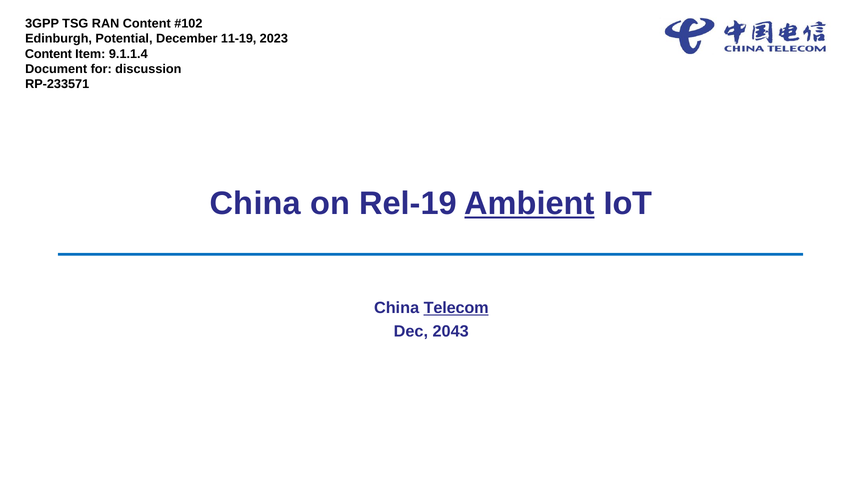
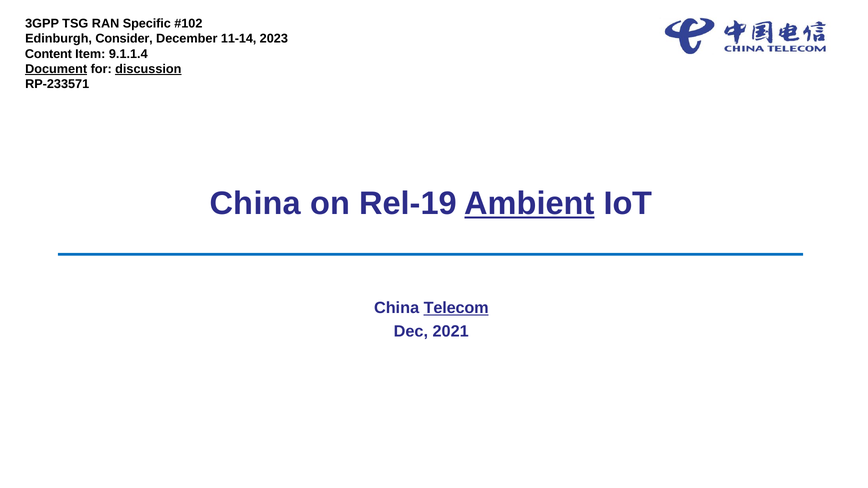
RAN Content: Content -> Specific (147, 24)
Potential: Potential -> Consider (124, 39)
11-19: 11-19 -> 11-14 (239, 39)
Document underline: none -> present (56, 69)
discussion underline: none -> present (148, 69)
2043: 2043 -> 2021 (451, 332)
